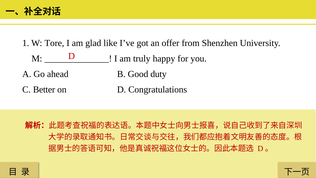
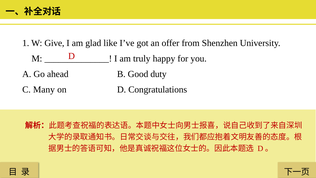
Tore: Tore -> Give (54, 43)
Better: Better -> Many (44, 90)
